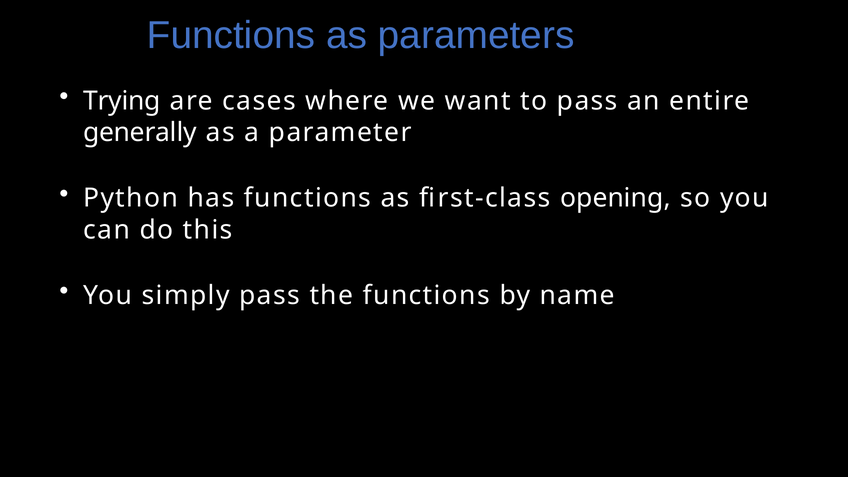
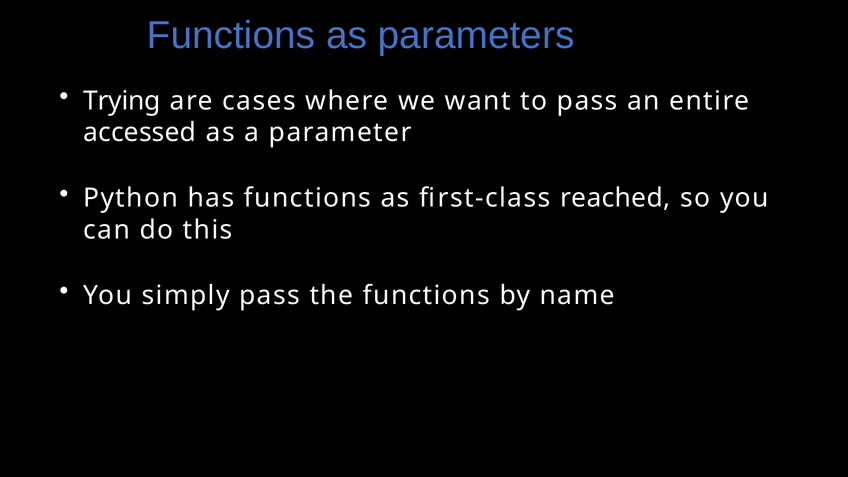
generally: generally -> accessed (140, 133)
opening: opening -> reached (615, 198)
